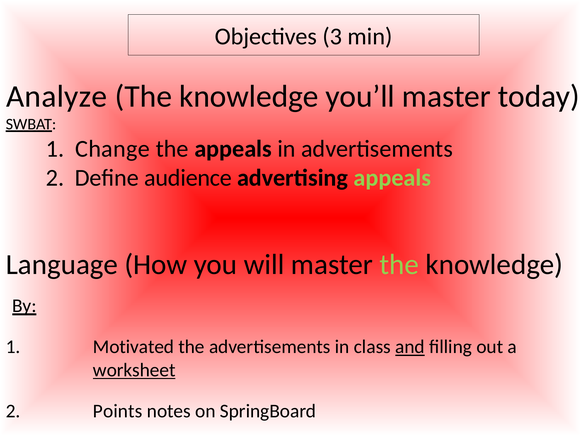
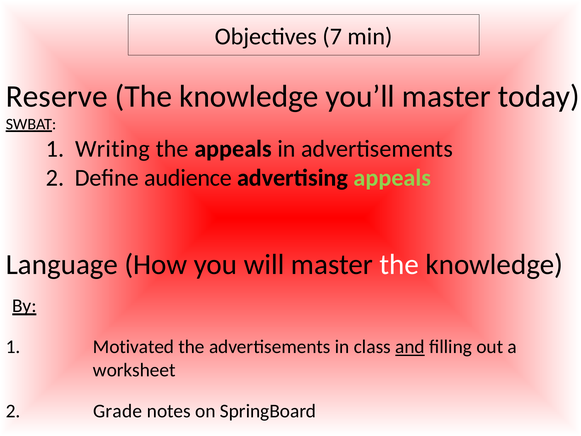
3: 3 -> 7 (332, 37)
Analyze: Analyze -> Reserve (57, 97)
Change: Change -> Writing (112, 149)
the colour: light green -> white (399, 264)
worksheet underline: present -> none (134, 370)
Points: Points -> Grade (118, 411)
